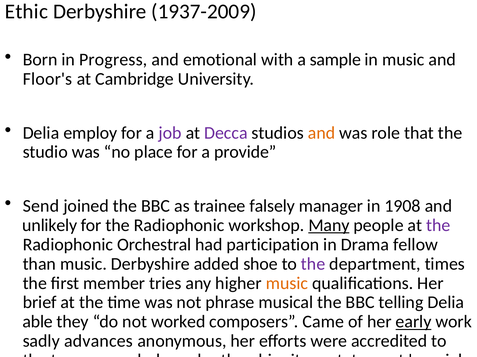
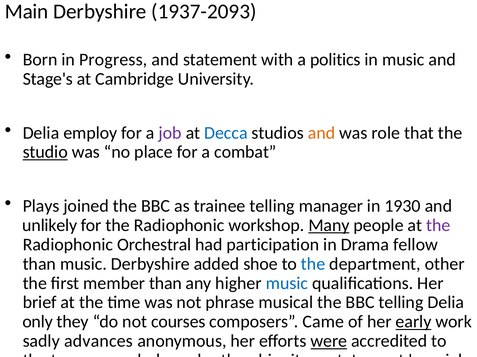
Ethic: Ethic -> Main (27, 11)
1937-2009: 1937-2009 -> 1937-2093 (204, 11)
and emotional: emotional -> statement (220, 60)
sample: sample -> politics (335, 60)
Floor's: Floor's -> Stage's (48, 79)
Decca colour: purple -> blue (226, 133)
studio underline: none -> present (45, 152)
provide: provide -> combat (245, 152)
Send: Send -> Plays (41, 206)
trainee falsely: falsely -> telling (272, 206)
1908: 1908 -> 1930 (403, 206)
the colour: purple -> blue (313, 264)
times: times -> other (445, 264)
member tries: tries -> than (165, 284)
music colour: orange -> blue (287, 284)
able: able -> only (38, 322)
worked: worked -> courses (178, 322)
were underline: none -> present (329, 342)
